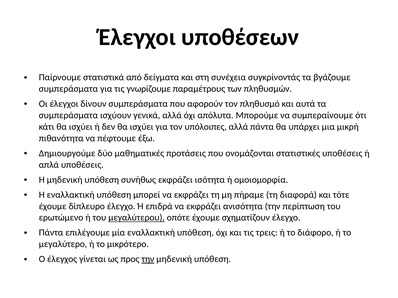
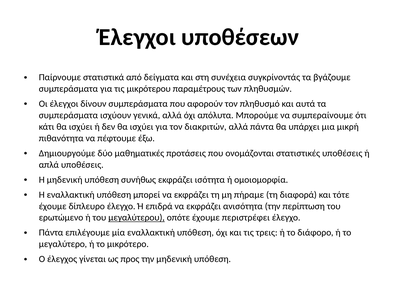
γνωρίζουμε: γνωρίζουμε -> μικρότερου (149, 89)
υπόλοιπες: υπόλοιπες -> διακριτών (206, 127)
σχηματίζουν: σχηματίζουν -> περιστρέφει (246, 218)
την underline: present -> none (148, 260)
